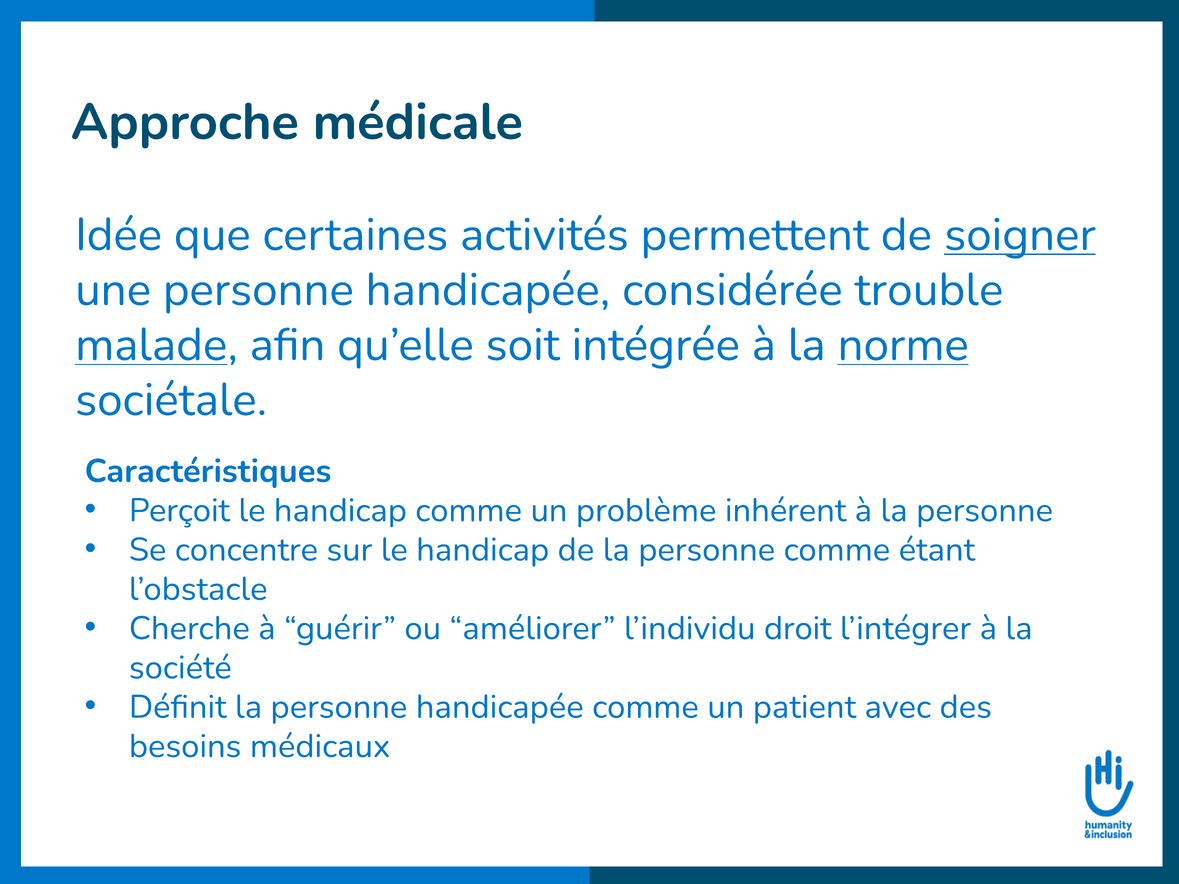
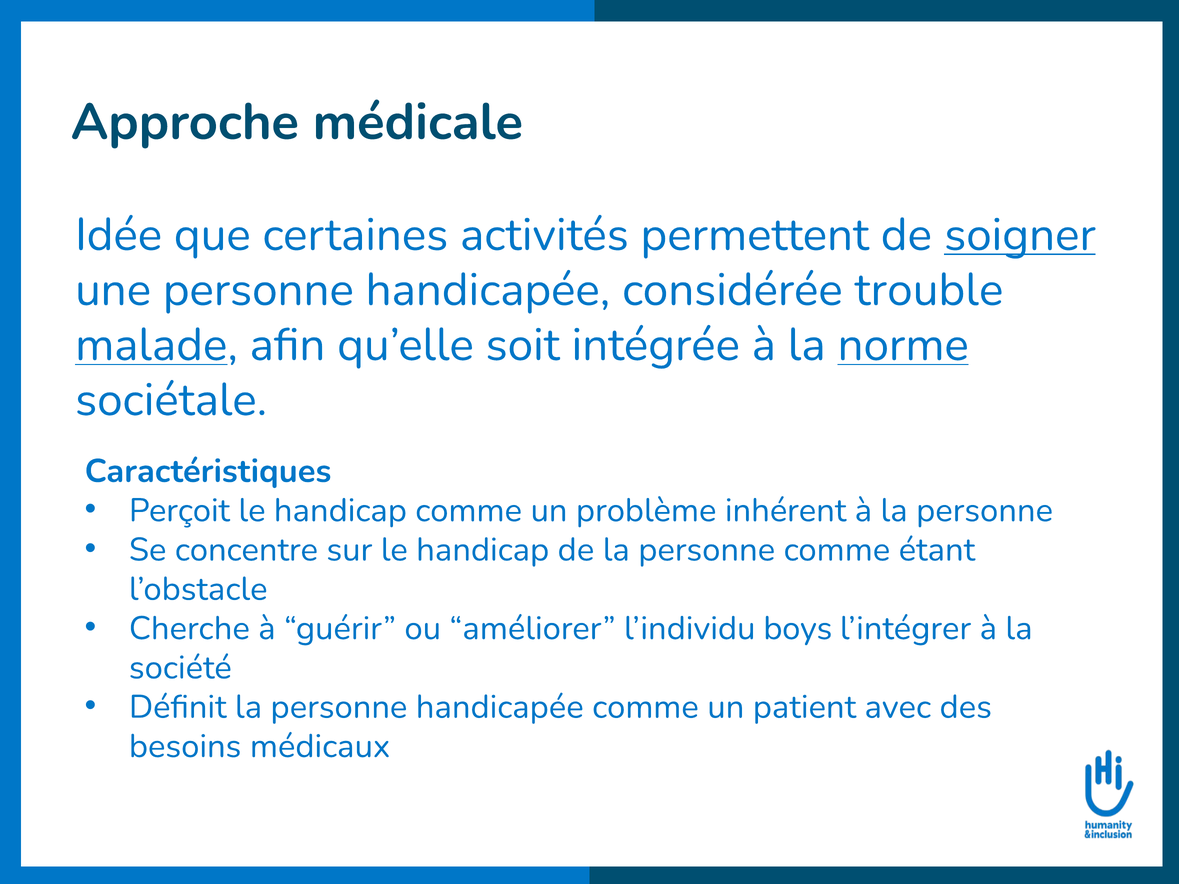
droit: droit -> boys (798, 628)
